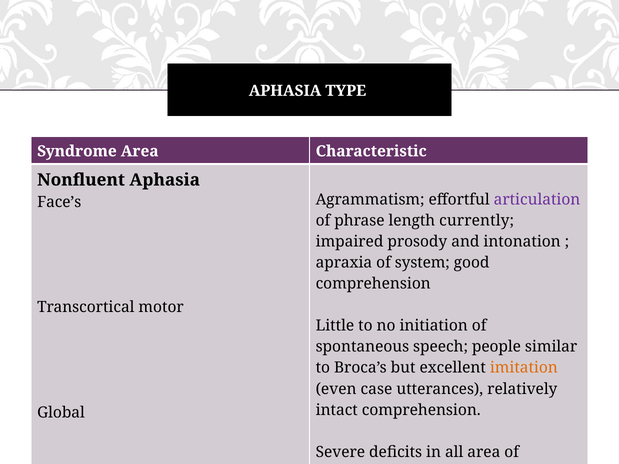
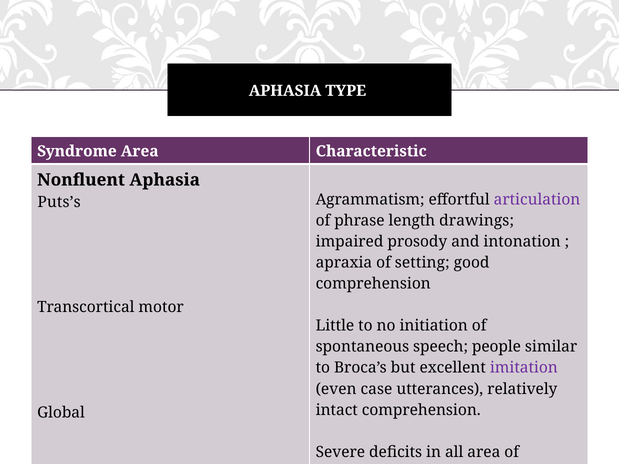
Face’s: Face’s -> Puts’s (59, 202)
currently: currently -> drawings (477, 221)
system: system -> setting (422, 263)
imitation colour: orange -> purple (524, 368)
